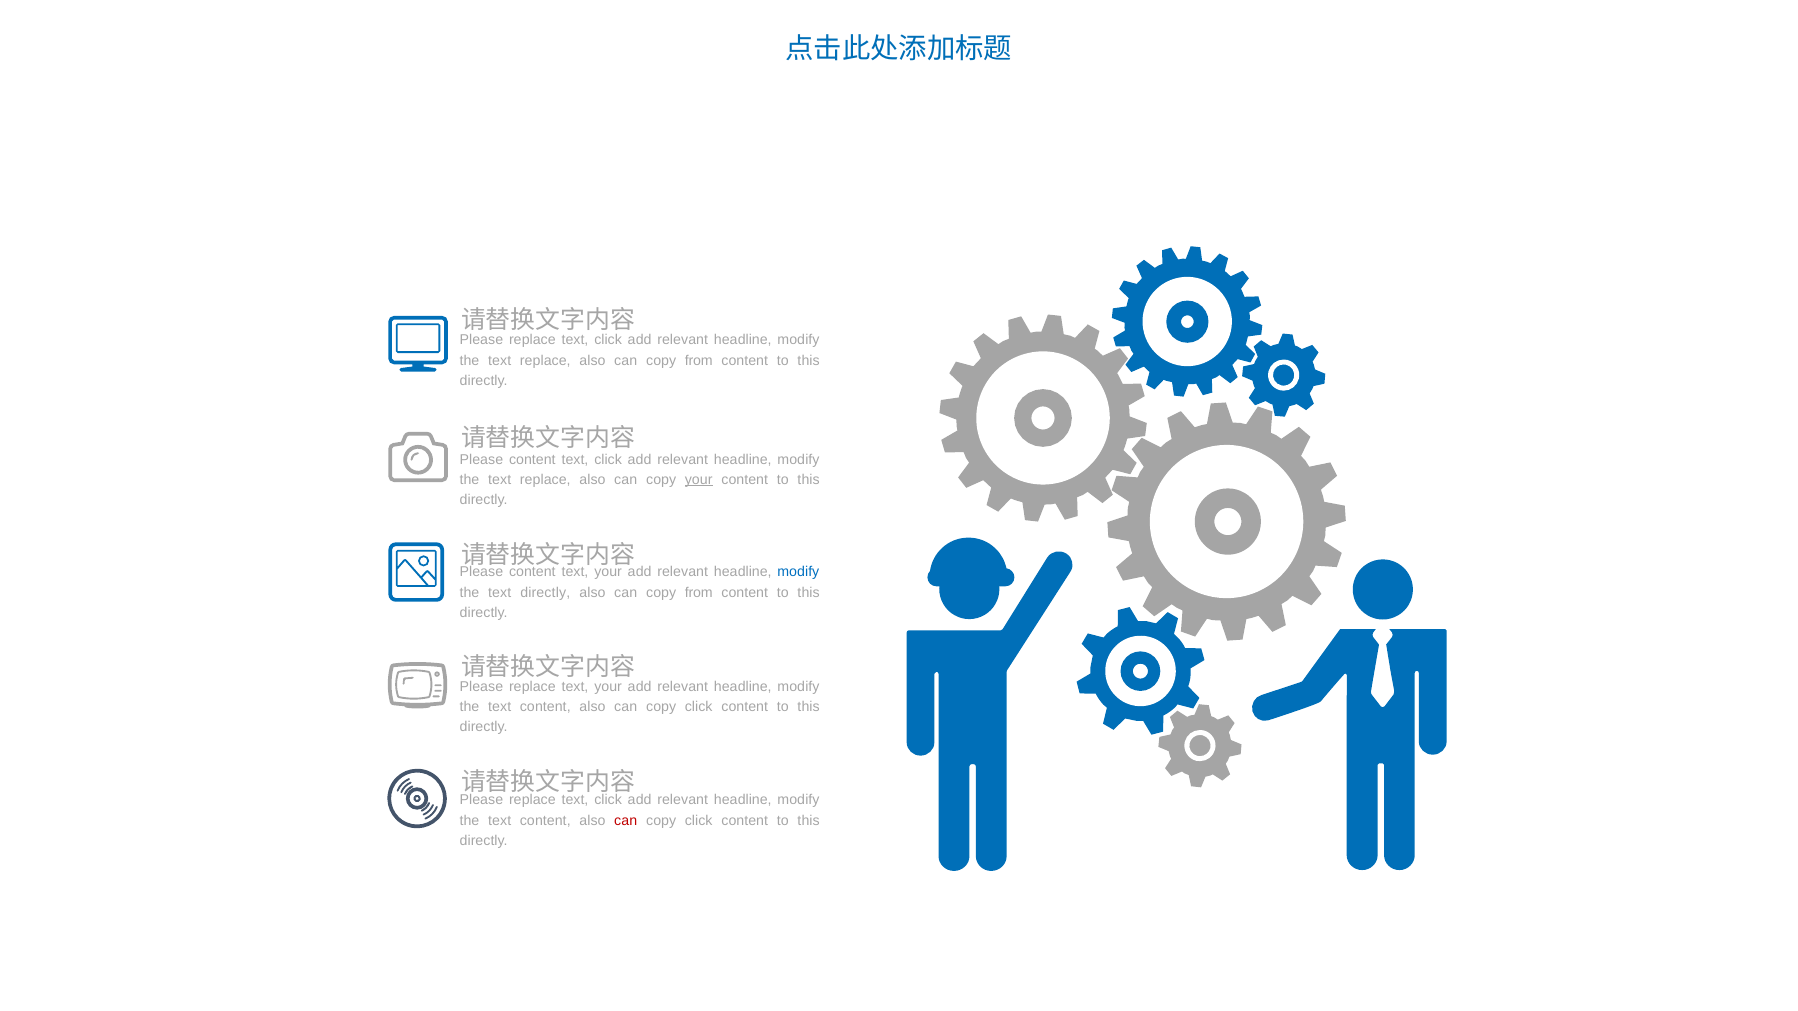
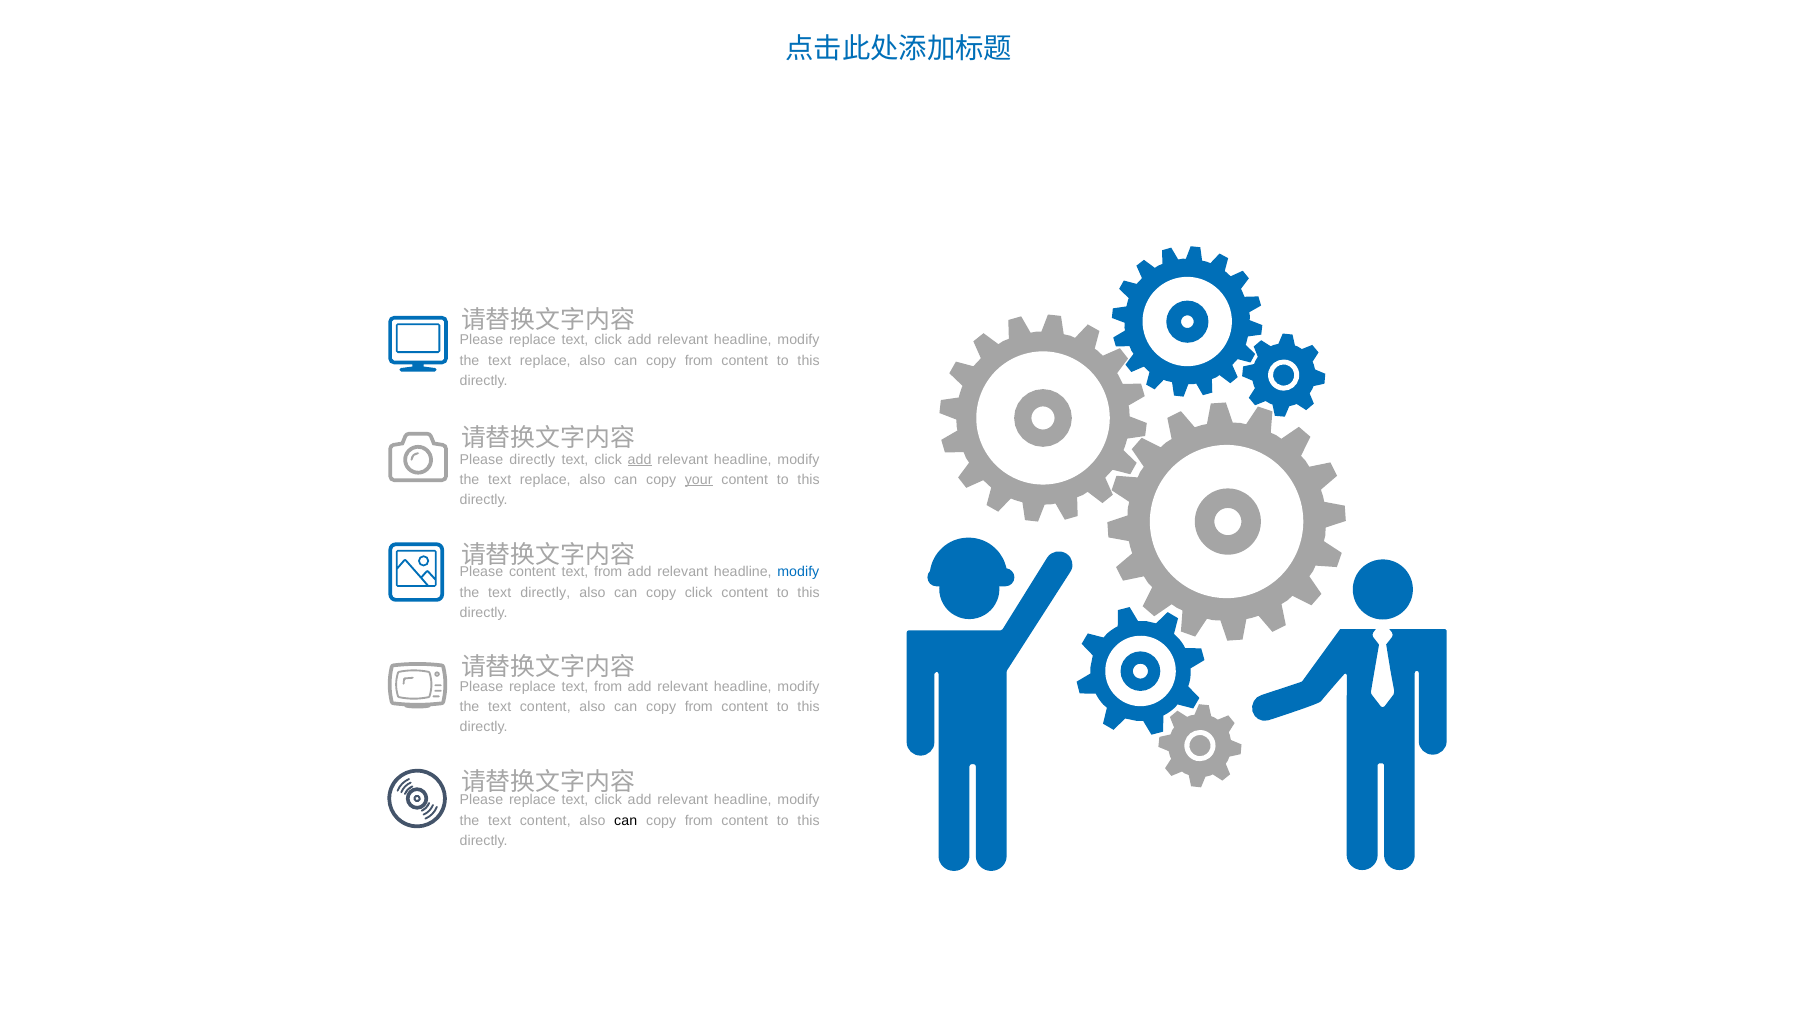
content: content -> directly (532, 460)
add underline: none -> present (640, 460)
your: your -> from (608, 572)
from: from -> click (699, 593)
replace text your: your -> from (608, 687)
click: click -> from (699, 707)
can colour: red -> black (626, 821)
click: click -> from (699, 821)
